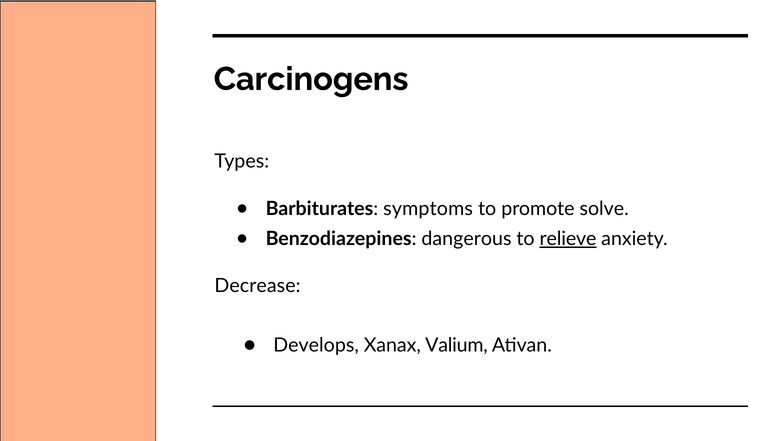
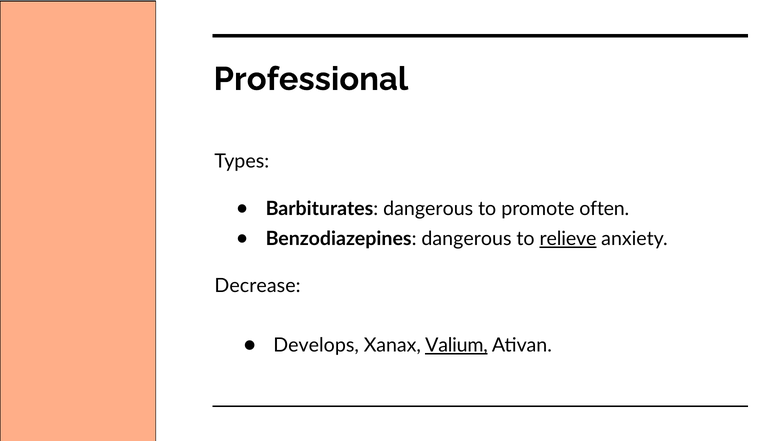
Carcinogens: Carcinogens -> Professional (311, 79)
Barbiturates symptoms: symptoms -> dangerous (428, 209)
solve: solve -> often (604, 209)
Valium underline: none -> present (456, 345)
